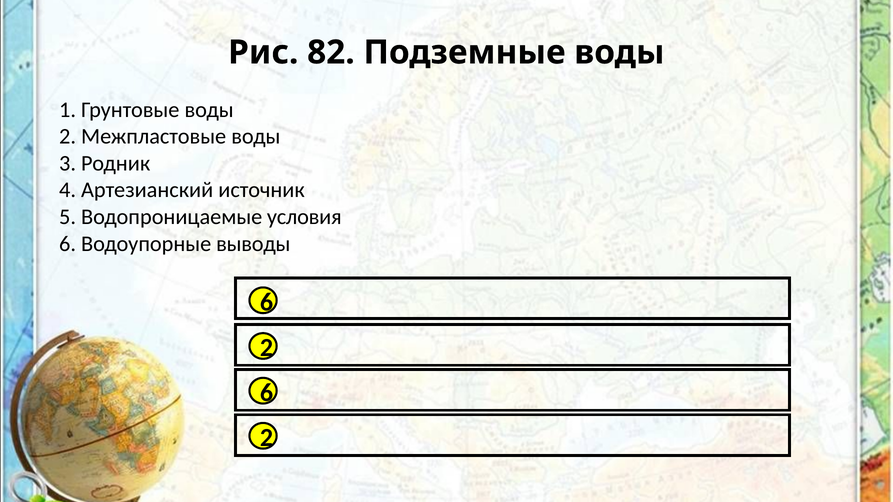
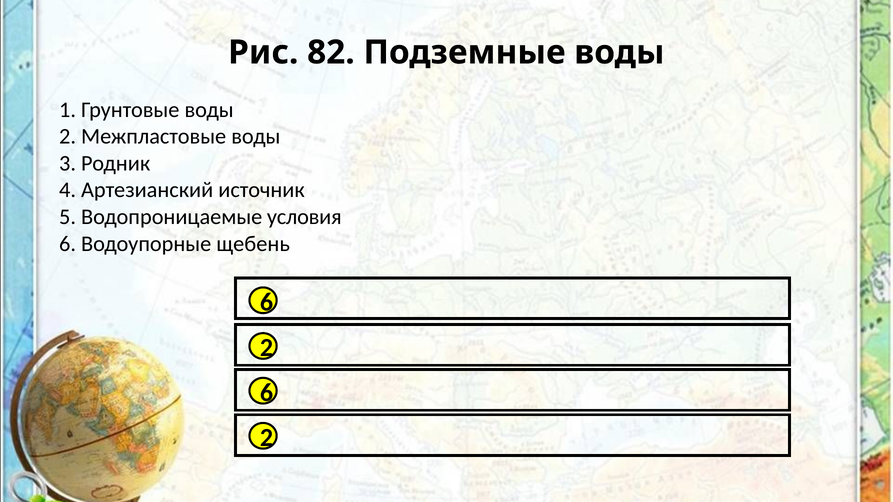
выводы: выводы -> щебень (253, 244)
